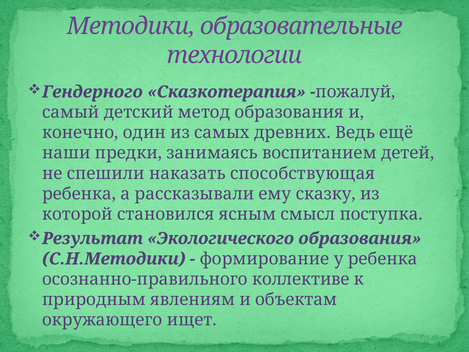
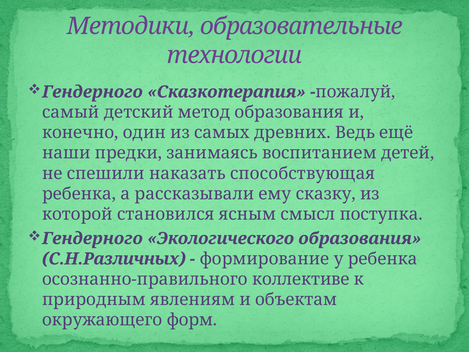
Результат: Результат -> Гендерного (92, 238)
С.Н.Методики: С.Н.Методики -> С.Н.Различных (114, 259)
ищет: ищет -> форм (192, 320)
